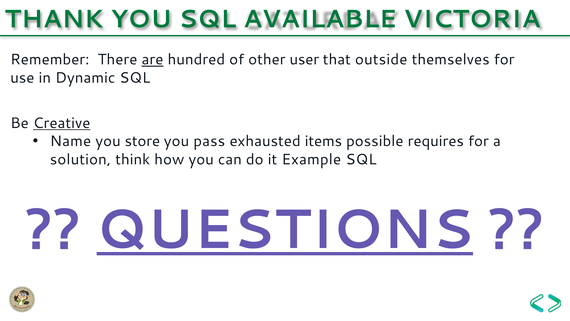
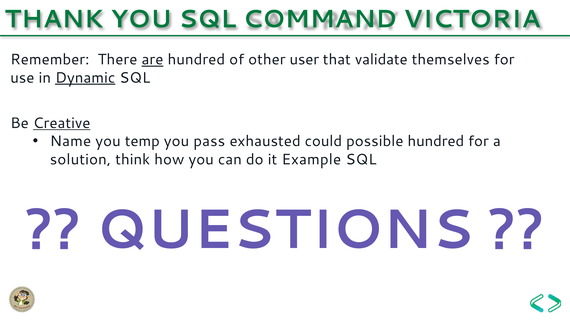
AVAILABLE: AVAILABLE -> COMMAND (320, 19)
outside: outside -> validate (381, 60)
Dynamic underline: none -> present (85, 78)
store: store -> temp (142, 141)
items: items -> could (323, 141)
possible requires: requires -> hundred (436, 141)
QUESTIONS underline: present -> none (285, 230)
